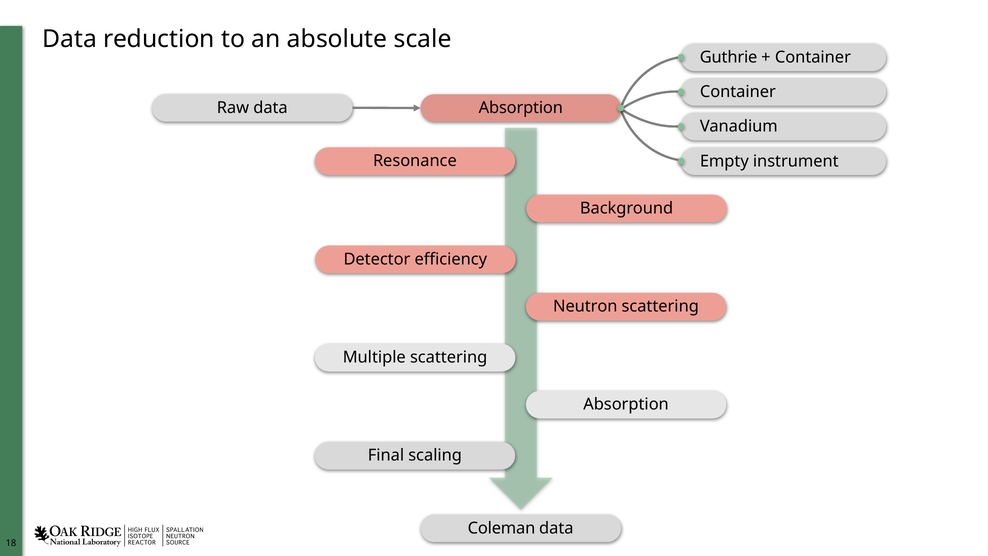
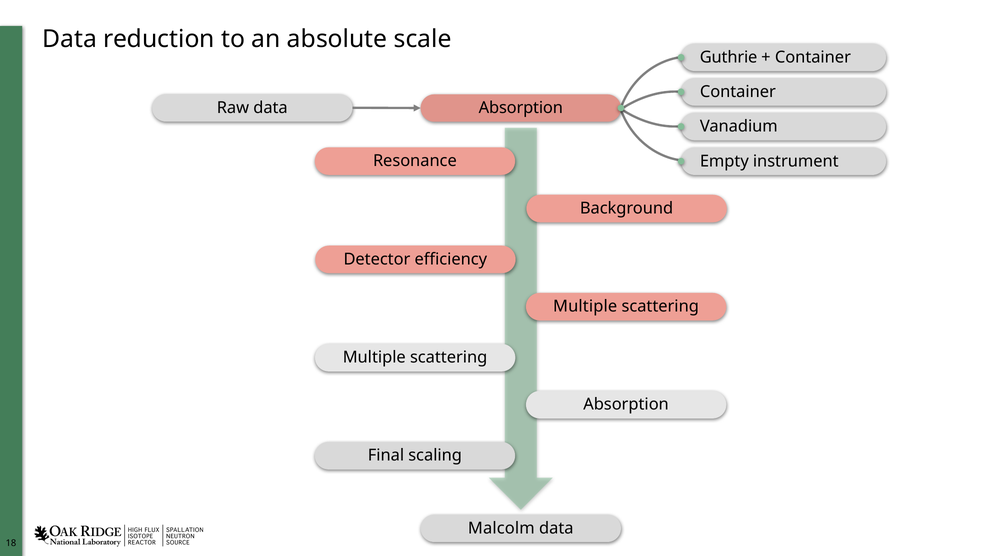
Neutron: Neutron -> Multiple (585, 306)
Coleman: Coleman -> Malcolm (501, 528)
